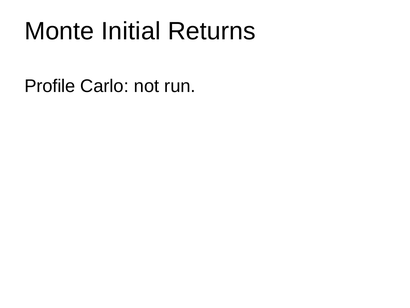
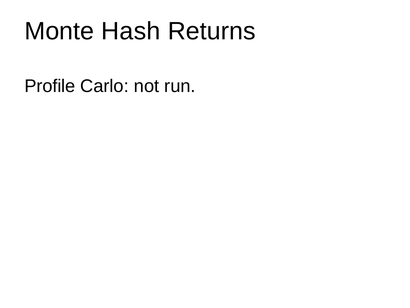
Initial: Initial -> Hash (131, 31)
